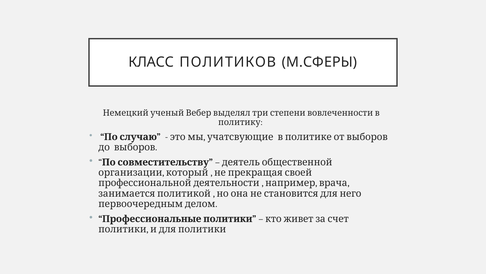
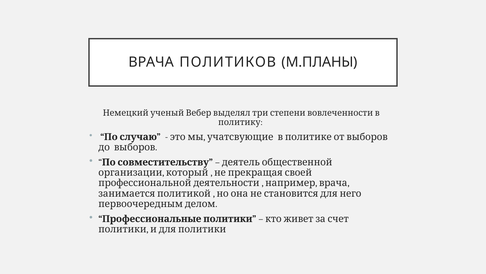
КЛАСС: КЛАСС -> ВРАЧА (151, 62)
М.СФЕРЫ: М.СФЕРЫ -> М.ПЛАНЫ (320, 62)
